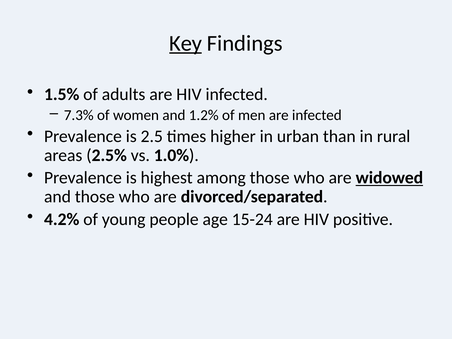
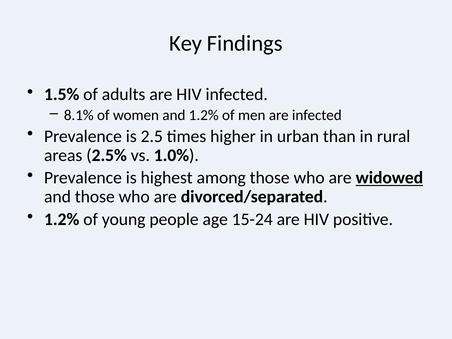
Key underline: present -> none (186, 43)
7.3%: 7.3% -> 8.1% (79, 115)
4.2%: 4.2% -> 1.2% (62, 219)
